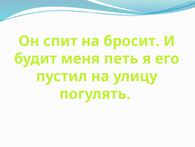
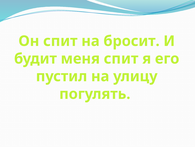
меня петь: петь -> спит (121, 58)
